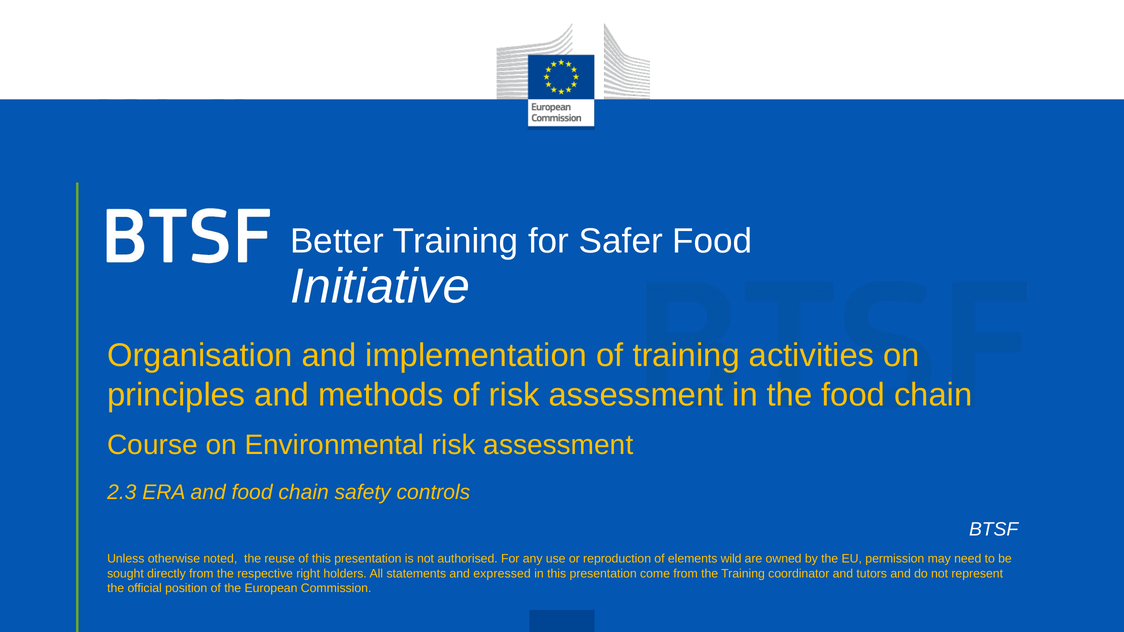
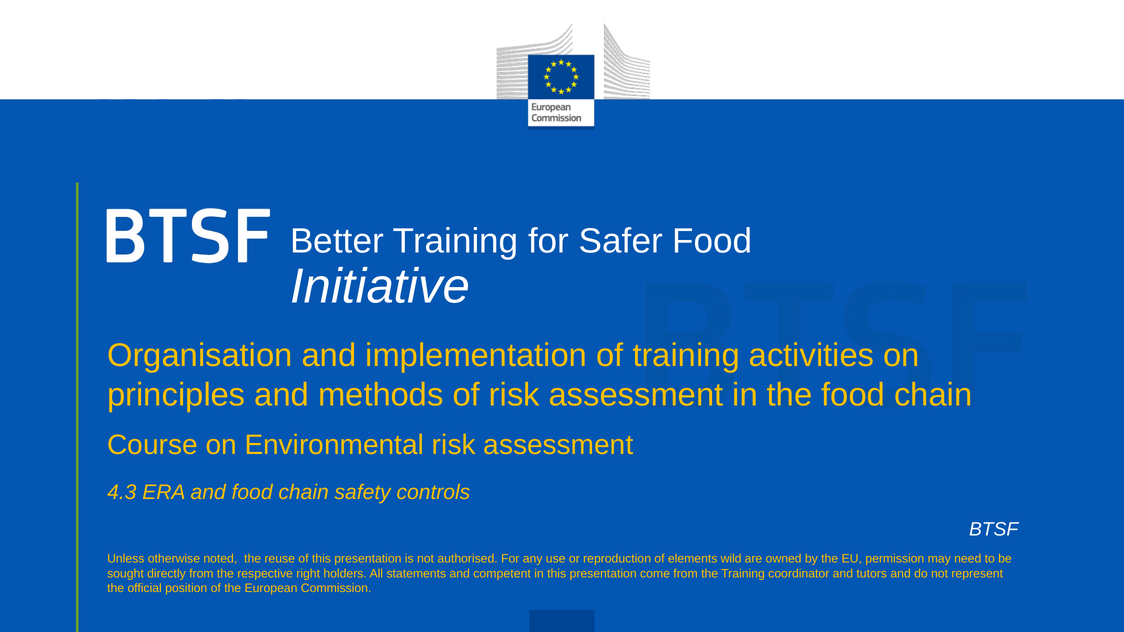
2.3: 2.3 -> 4.3 (122, 493)
expressed: expressed -> competent (502, 574)
